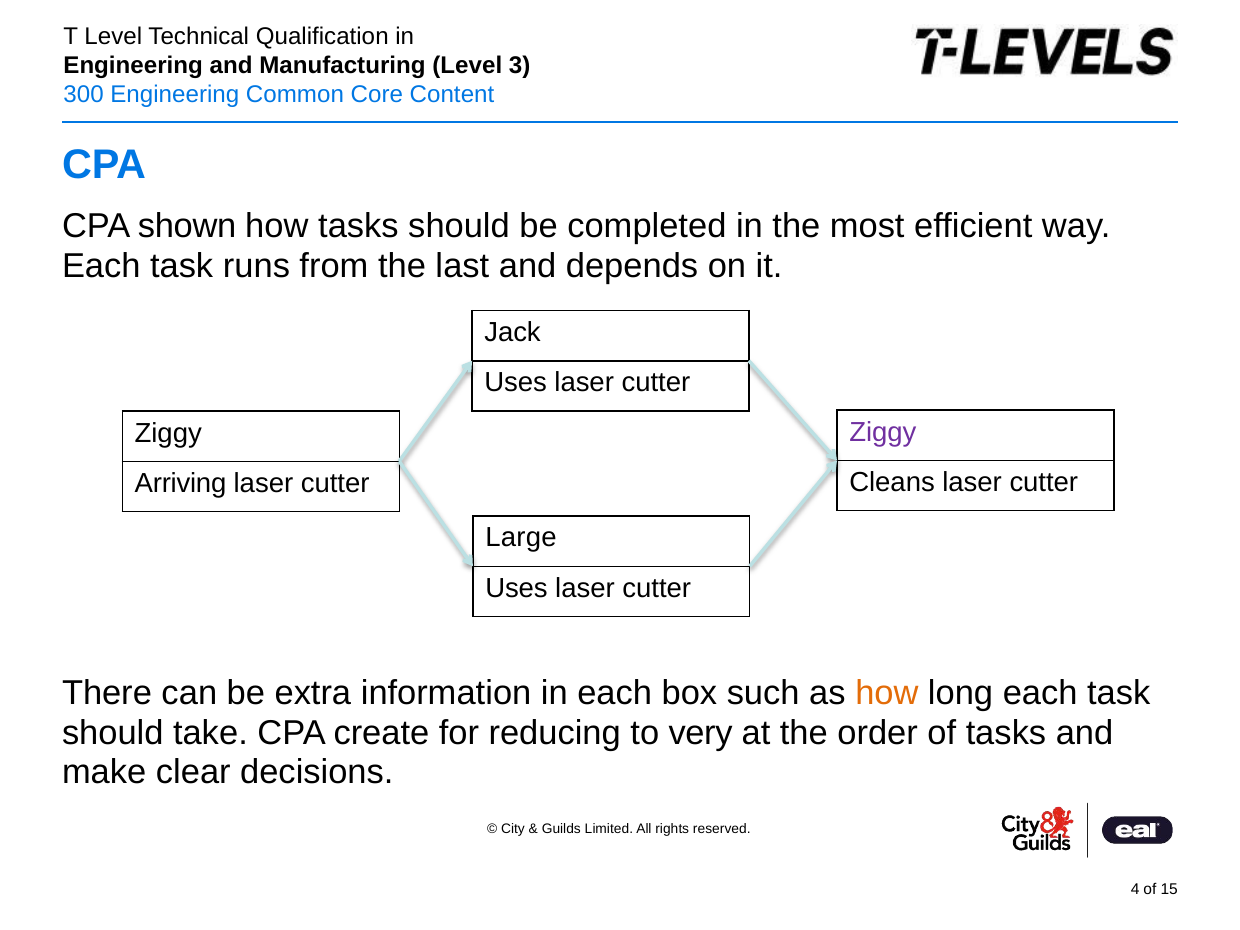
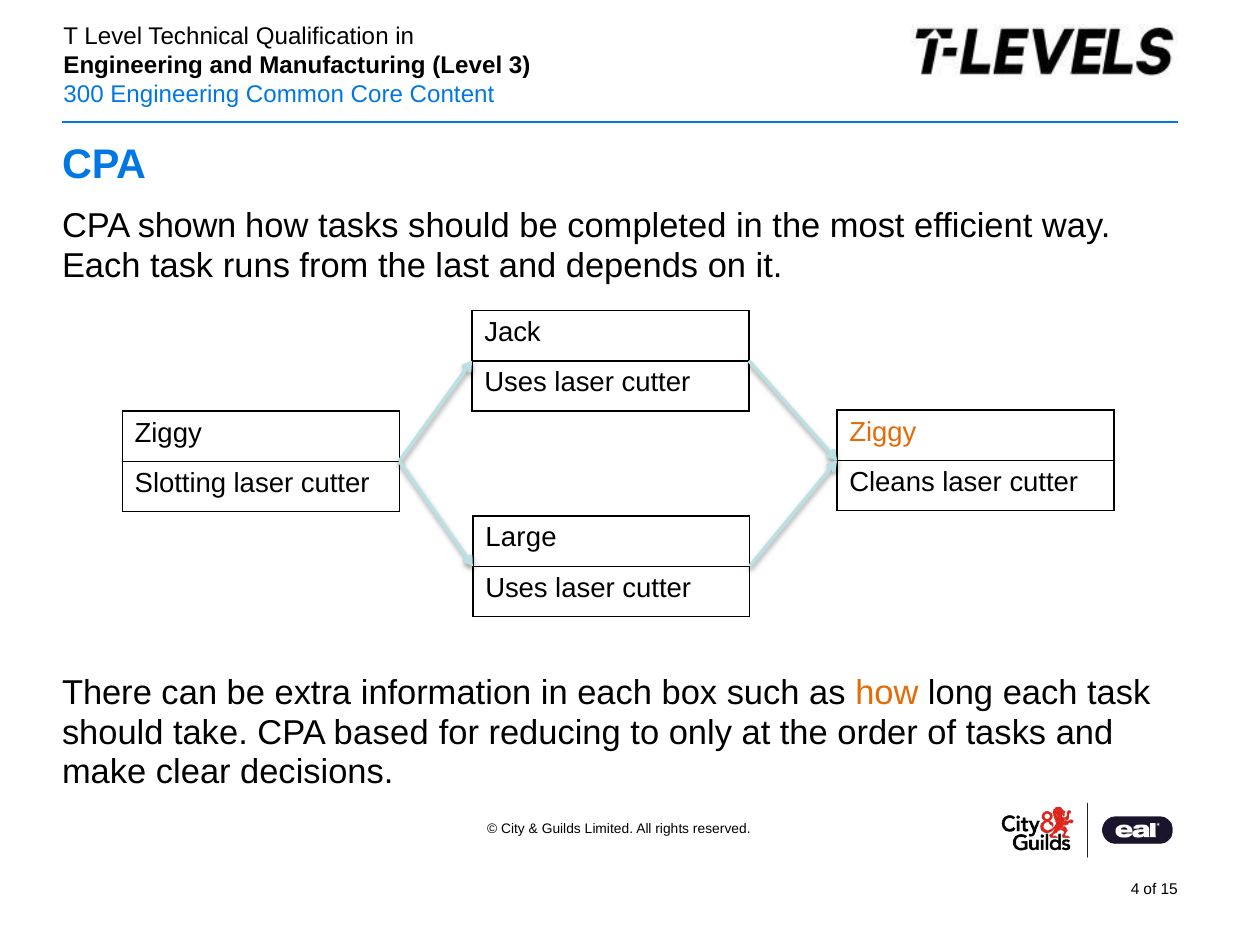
Ziggy colour: purple -> orange (883, 432)
Arriving: Arriving -> Slotting (180, 483)
create: create -> based (381, 733)
very: very -> only (700, 733)
